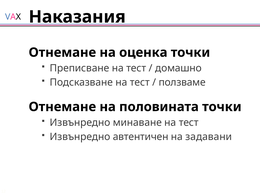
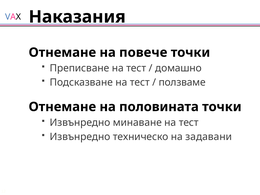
оценка: оценка -> повече (143, 52)
автентичен: автентичен -> техническо (141, 137)
